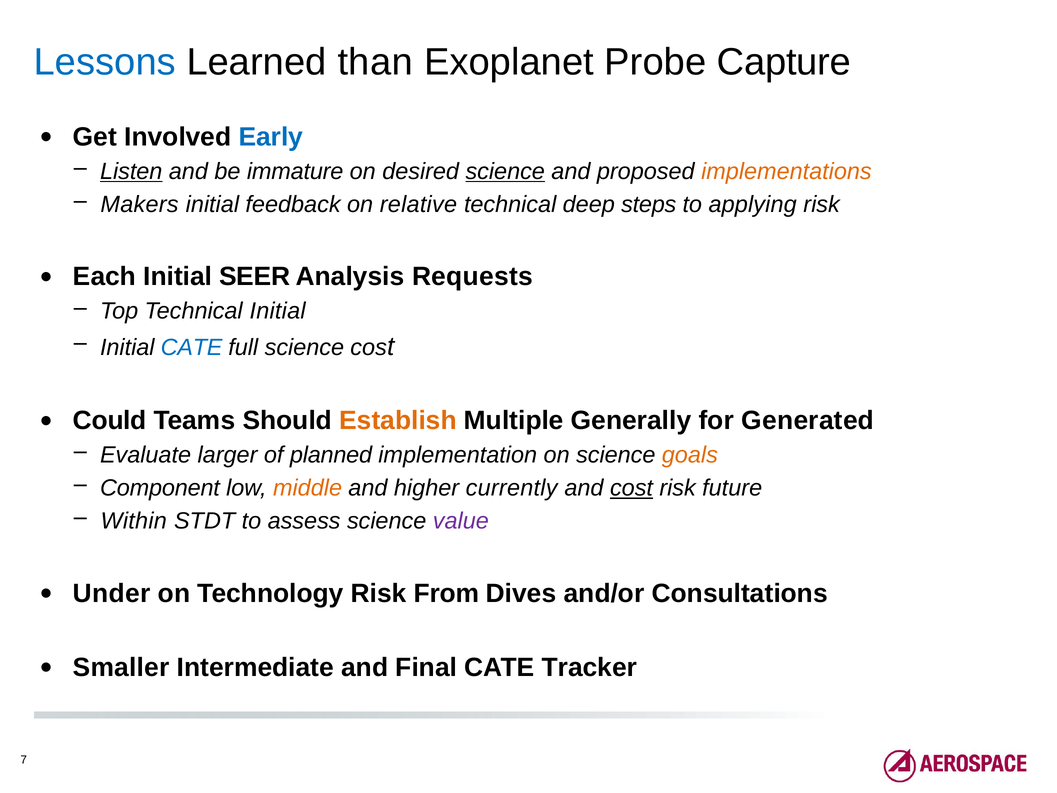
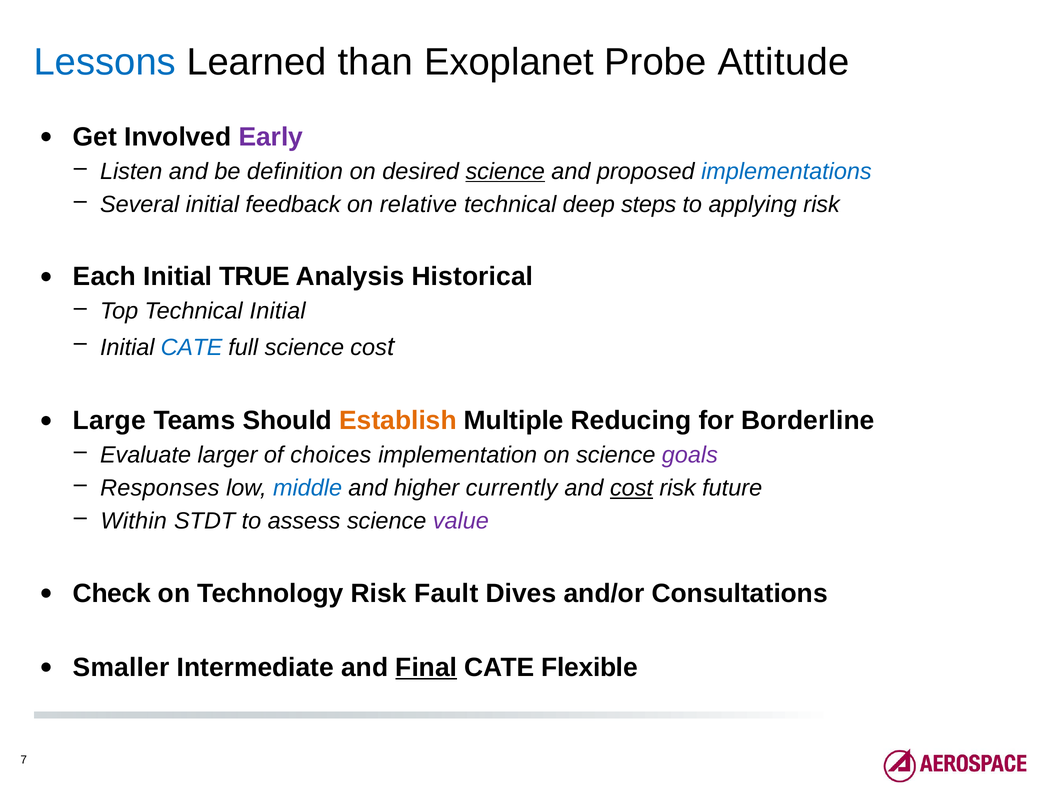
Capture: Capture -> Attitude (784, 62)
Early colour: blue -> purple (271, 137)
Listen underline: present -> none (131, 171)
immature: immature -> definition (295, 171)
implementations colour: orange -> blue (786, 171)
Makers: Makers -> Several (140, 204)
SEER: SEER -> TRUE (255, 277)
Requests: Requests -> Historical (472, 277)
Could: Could -> Large (109, 421)
Generally: Generally -> Reducing (631, 421)
Generated: Generated -> Borderline (808, 421)
planned: planned -> choices (331, 455)
goals colour: orange -> purple (690, 455)
Component: Component -> Responses (160, 488)
middle colour: orange -> blue (308, 488)
Under: Under -> Check (112, 593)
From: From -> Fault (446, 593)
Final underline: none -> present (426, 667)
Tracker: Tracker -> Flexible (589, 667)
